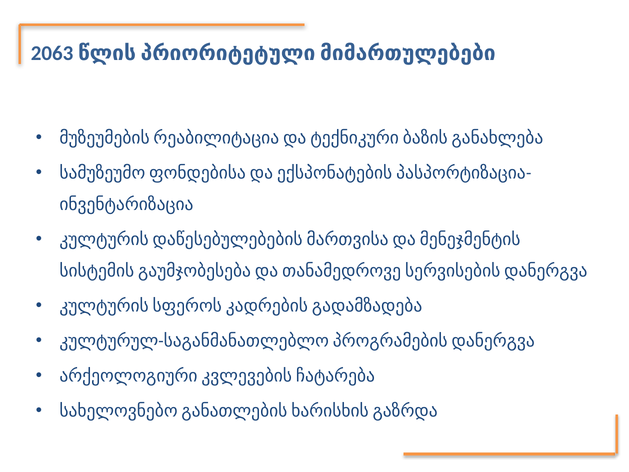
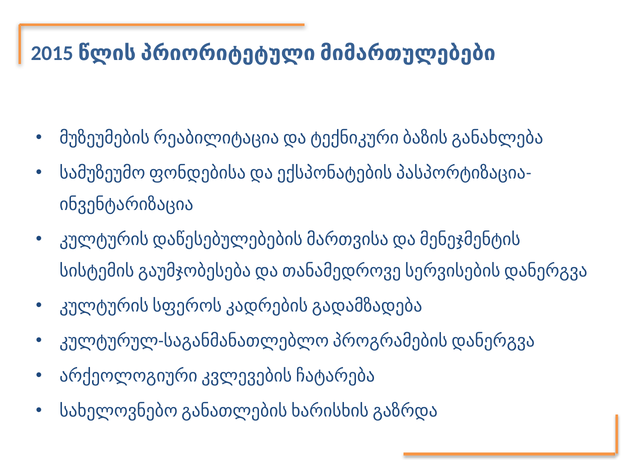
2063: 2063 -> 2015 (52, 53)
